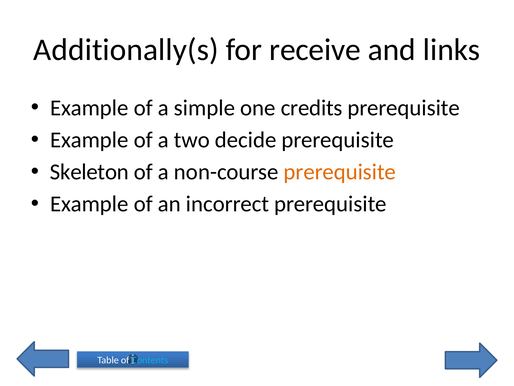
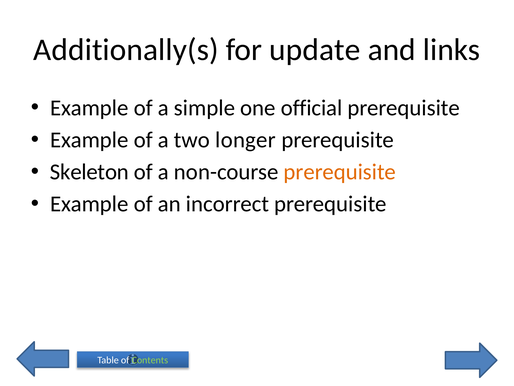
receive: receive -> update (315, 50)
credits: credits -> official (312, 108)
decide: decide -> longer (246, 140)
Contents colour: light blue -> light green (150, 360)
